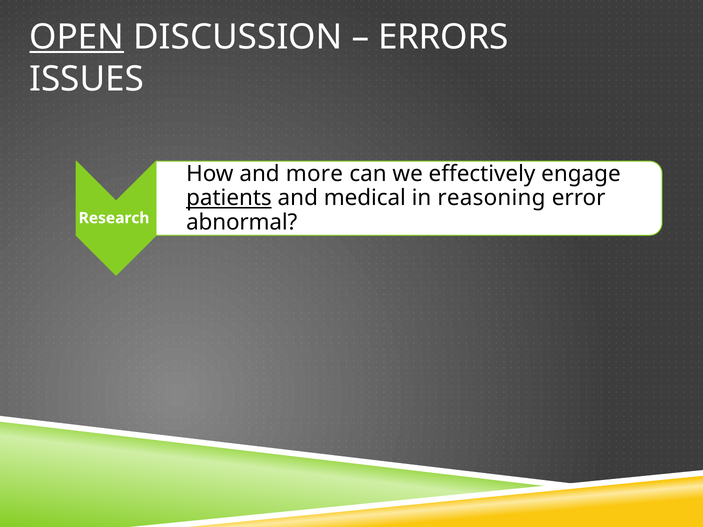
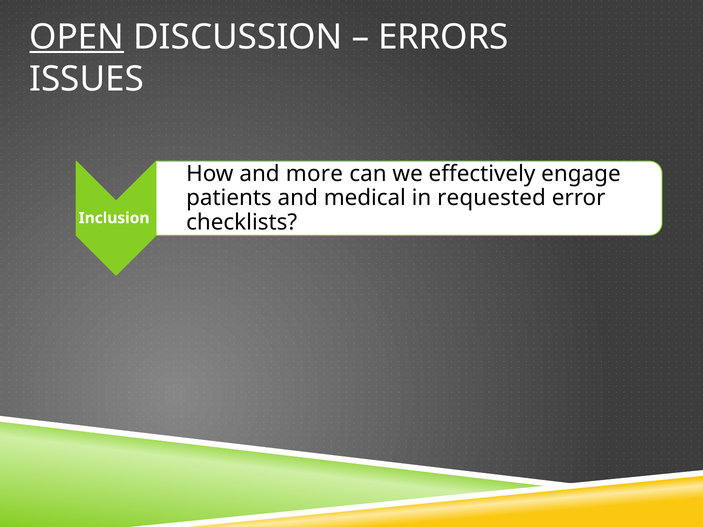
patients underline: present -> none (229, 198)
reasoning: reasoning -> requested (492, 198)
Research: Research -> Inclusion (114, 218)
abnormal: abnormal -> checklists (242, 222)
